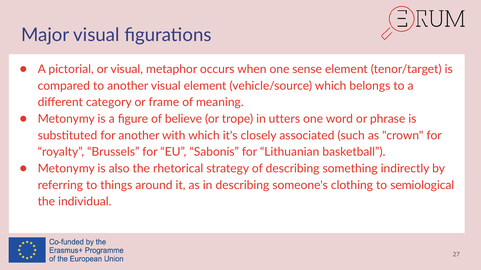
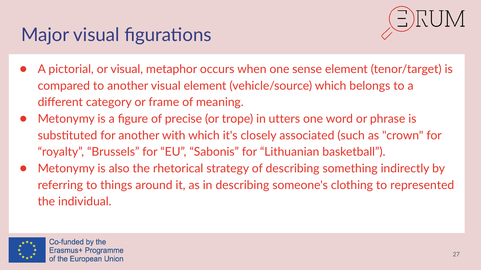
believe: believe -> precise (183, 119)
semiological: semiological -> represented (422, 185)
